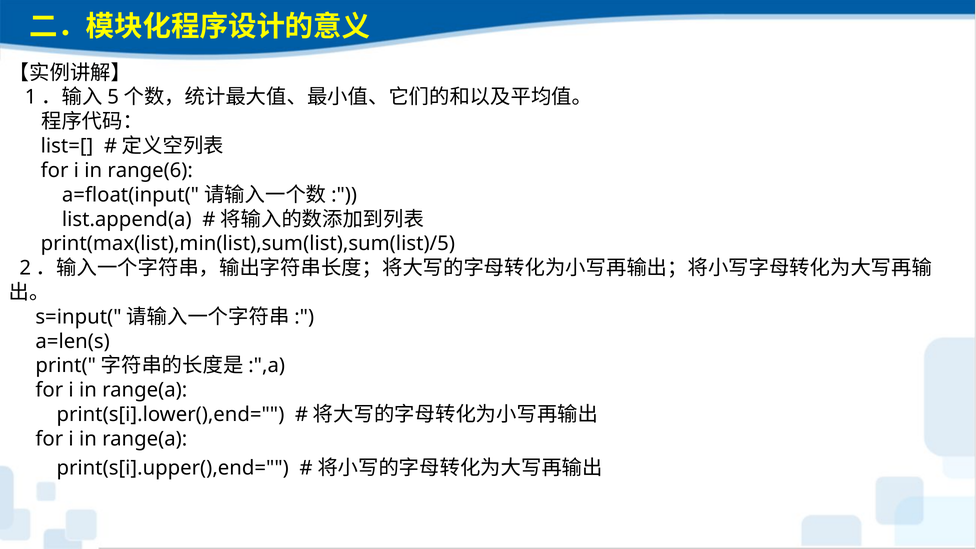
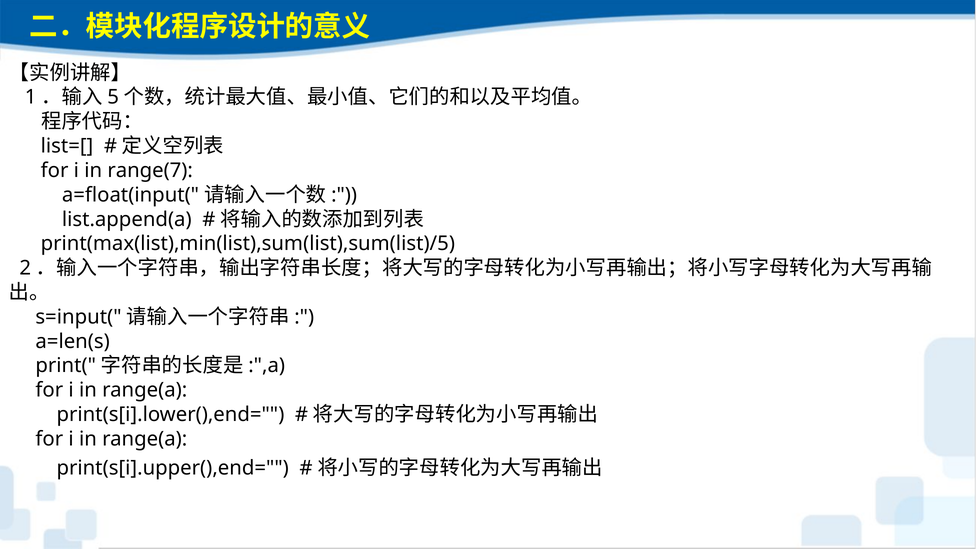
range(6: range(6 -> range(7 (150, 170)
